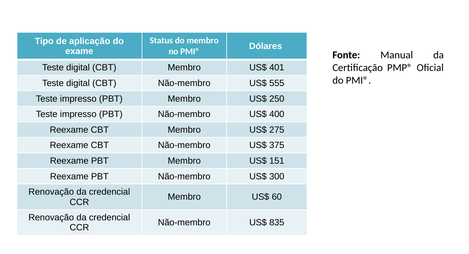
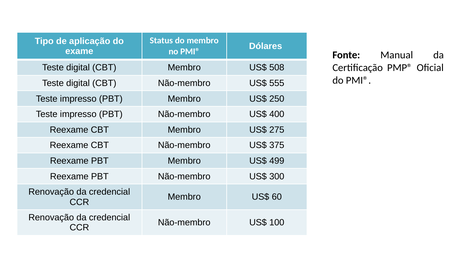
401: 401 -> 508 (277, 68)
151: 151 -> 499 (277, 161)
835: 835 -> 100 (277, 223)
